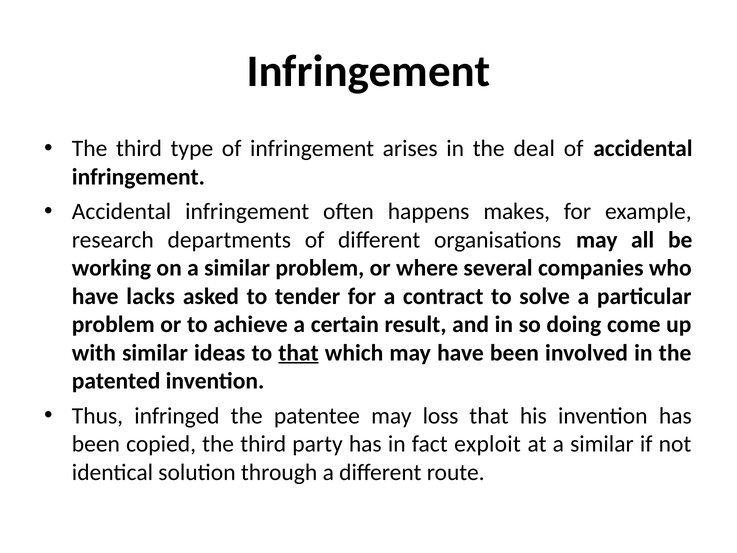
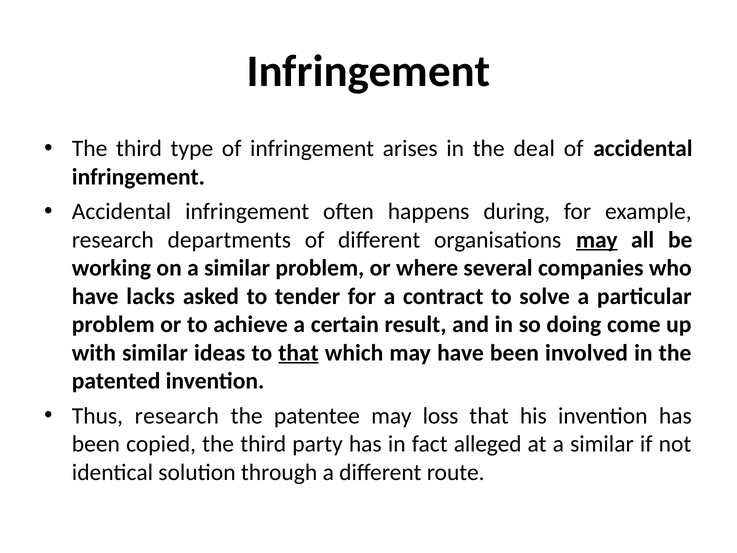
makes: makes -> during (517, 211)
may underline: none -> present (597, 240)
Thus infringed: infringed -> research (177, 416)
exploit: exploit -> alleged (488, 444)
